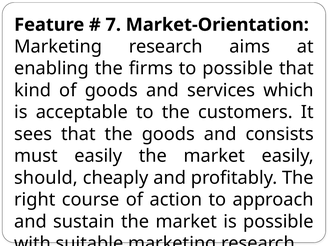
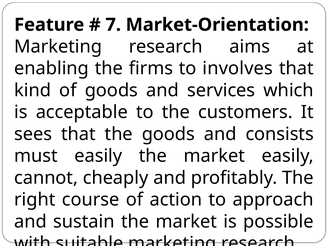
to possible: possible -> involves (238, 68)
should: should -> cannot (46, 178)
